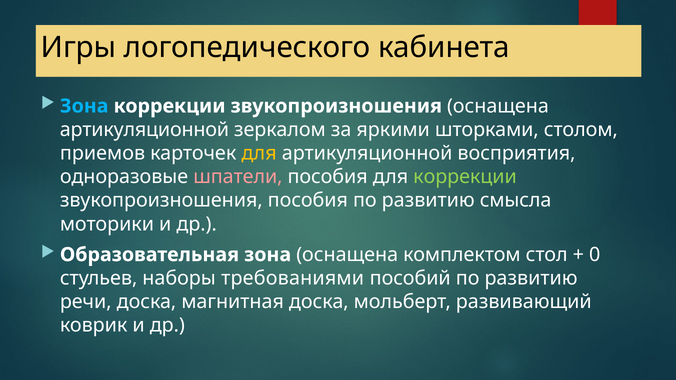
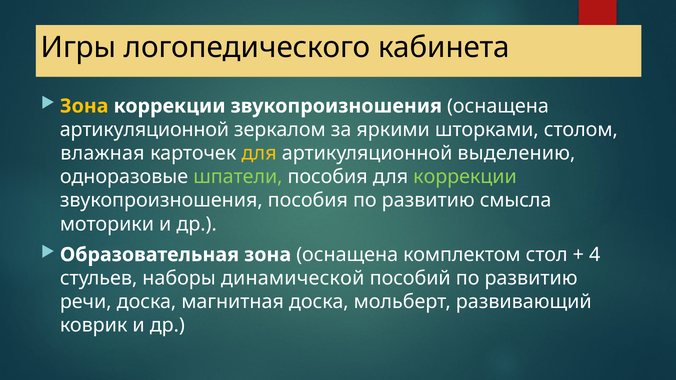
Зона colour: light blue -> yellow (84, 106)
приемов: приемов -> влажная (102, 153)
восприятия: восприятия -> выделению (516, 153)
шпатели colour: pink -> light green (238, 177)
0: 0 -> 4 (595, 255)
требованиями: требованиями -> динамической (293, 278)
